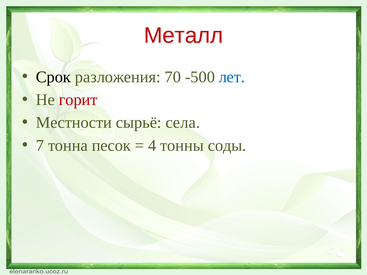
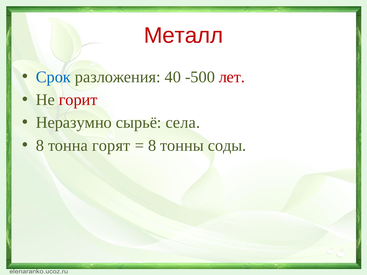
Срок colour: black -> blue (53, 77)
70: 70 -> 40 (173, 77)
лет colour: blue -> red (232, 77)
Местности: Местности -> Неразумно (74, 123)
7: 7 -> 8 (40, 146)
песок: песок -> горят (111, 146)
4: 4 -> 8 (152, 146)
